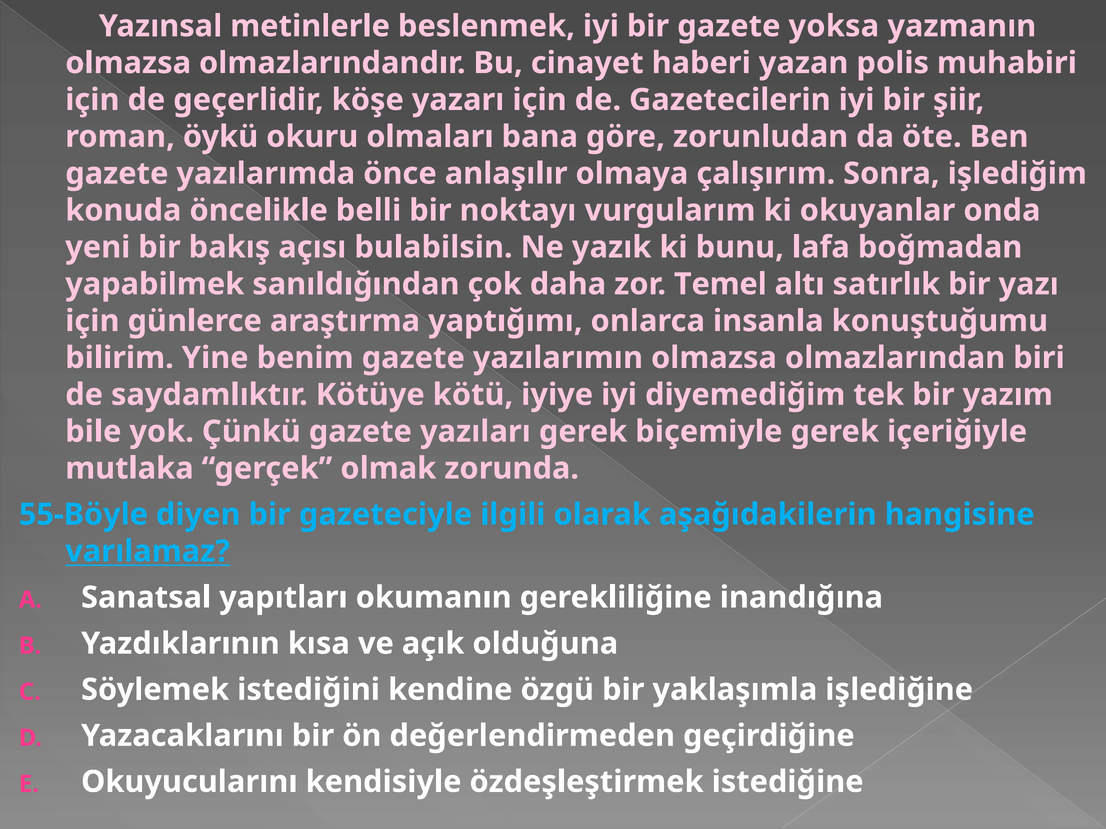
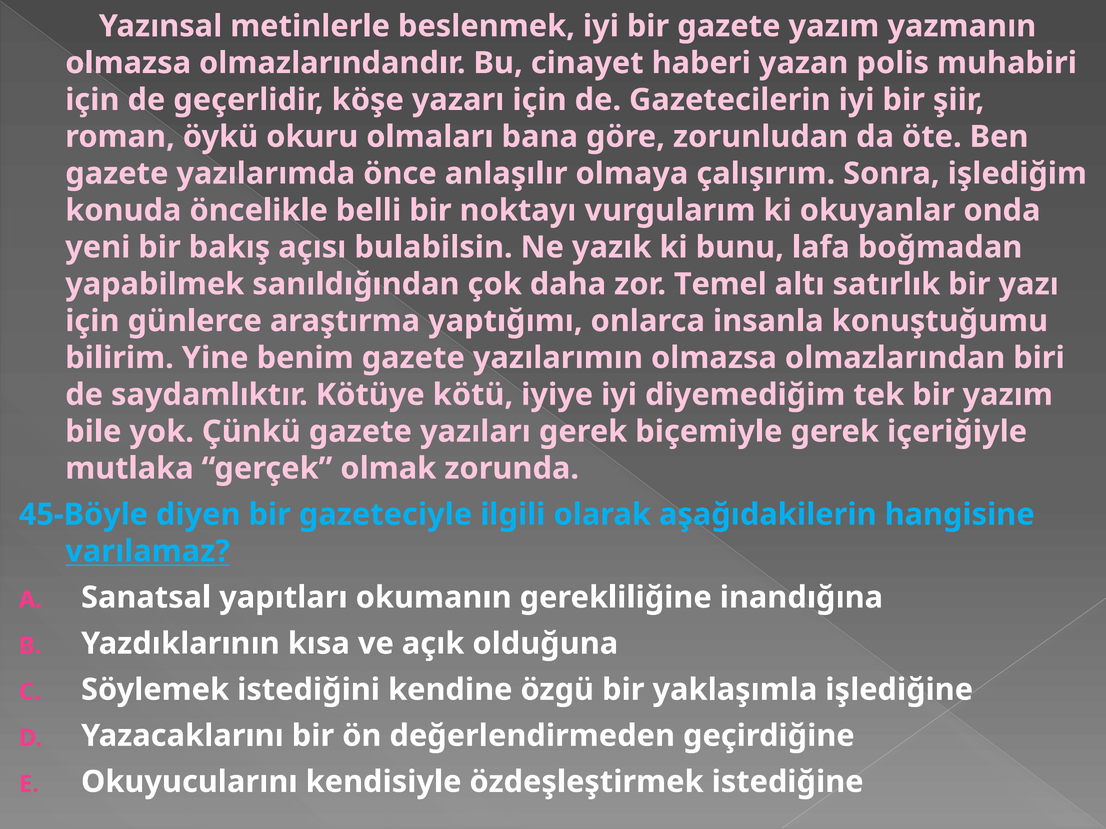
gazete yoksa: yoksa -> yazım (834, 26)
55-Böyle: 55-Böyle -> 45-Böyle (83, 515)
